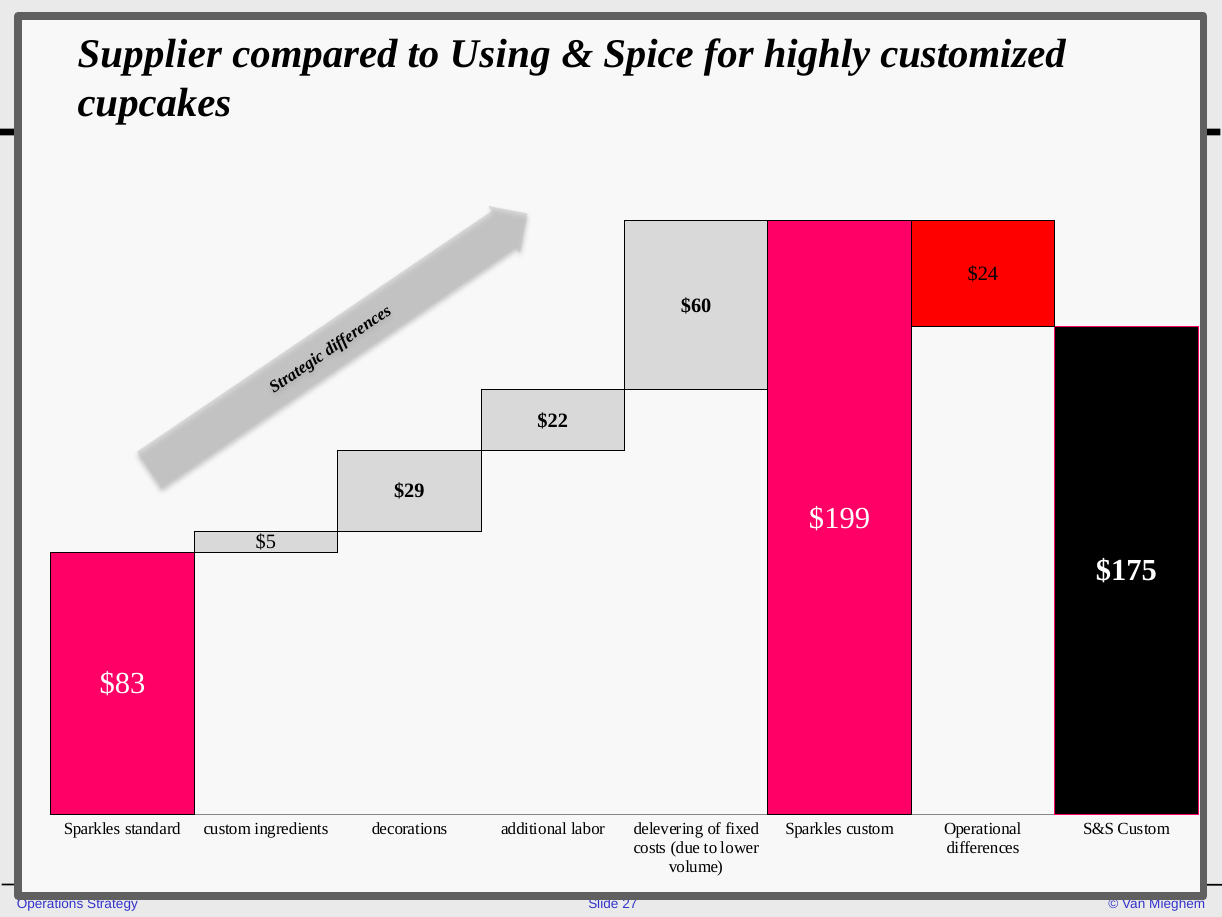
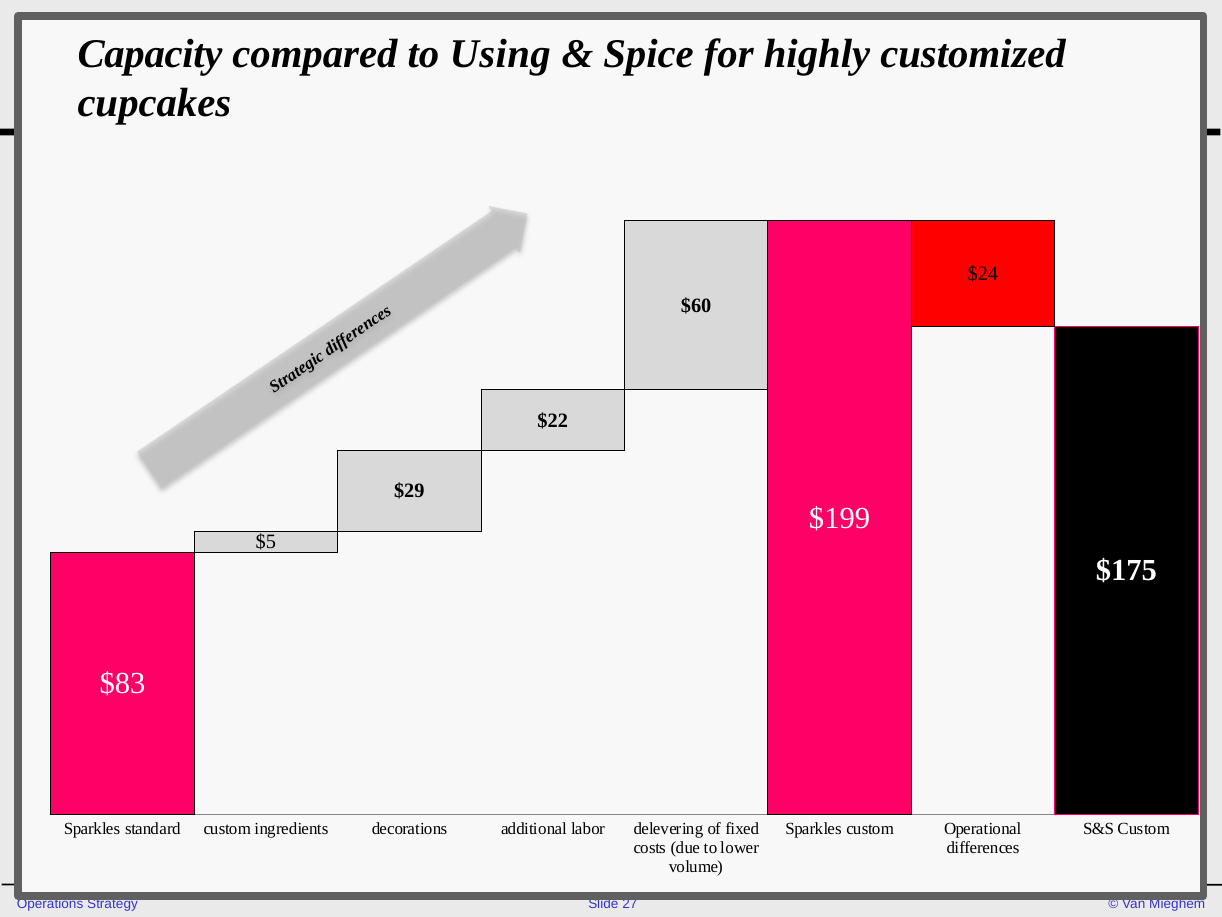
Supplier: Supplier -> Capacity (150, 54)
